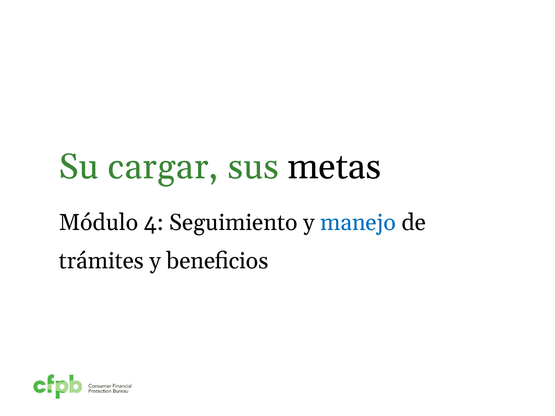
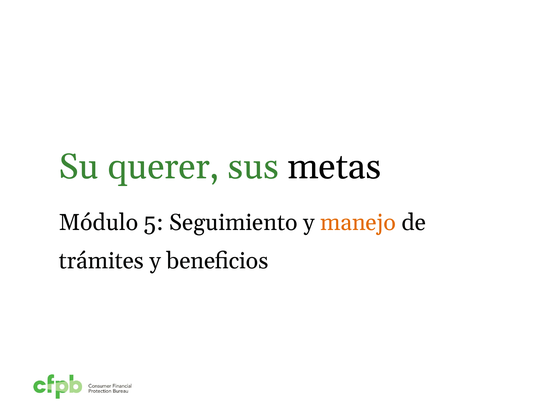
cargar: cargar -> querer (163, 167)
4: 4 -> 5 (154, 223)
manejo colour: blue -> orange (358, 223)
